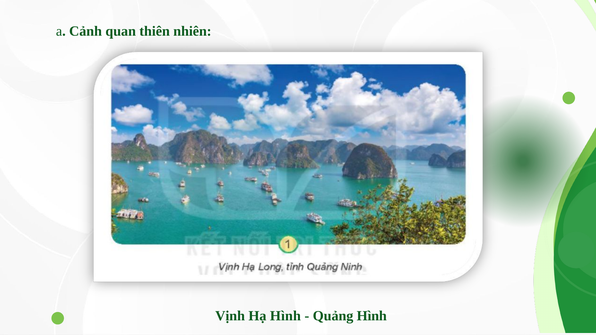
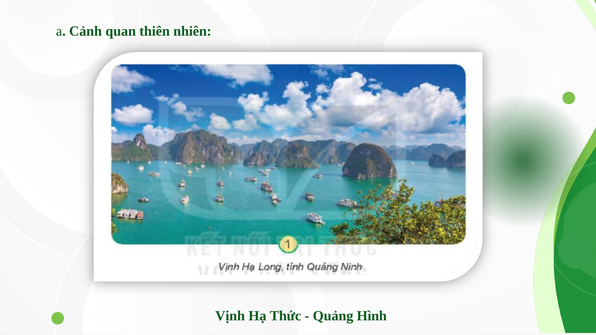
Hạ Hình: Hình -> Thức (286, 316)
